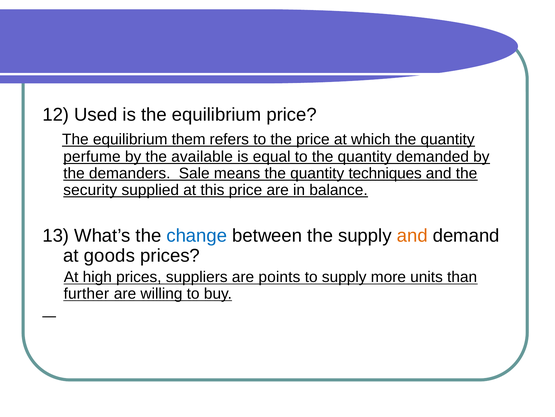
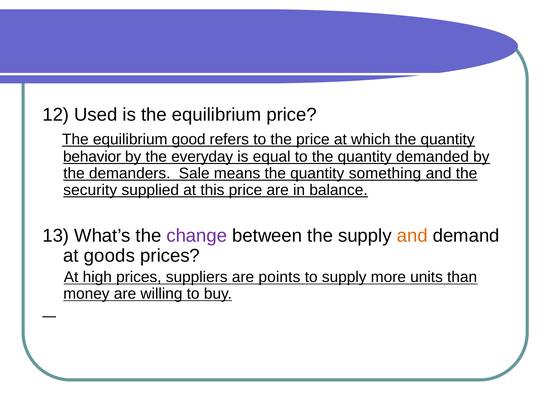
them: them -> good (189, 139)
perfume: perfume -> behavior (92, 156)
available: available -> everyday (202, 156)
techniques: techniques -> something (385, 173)
change colour: blue -> purple (197, 235)
further: further -> money (86, 293)
